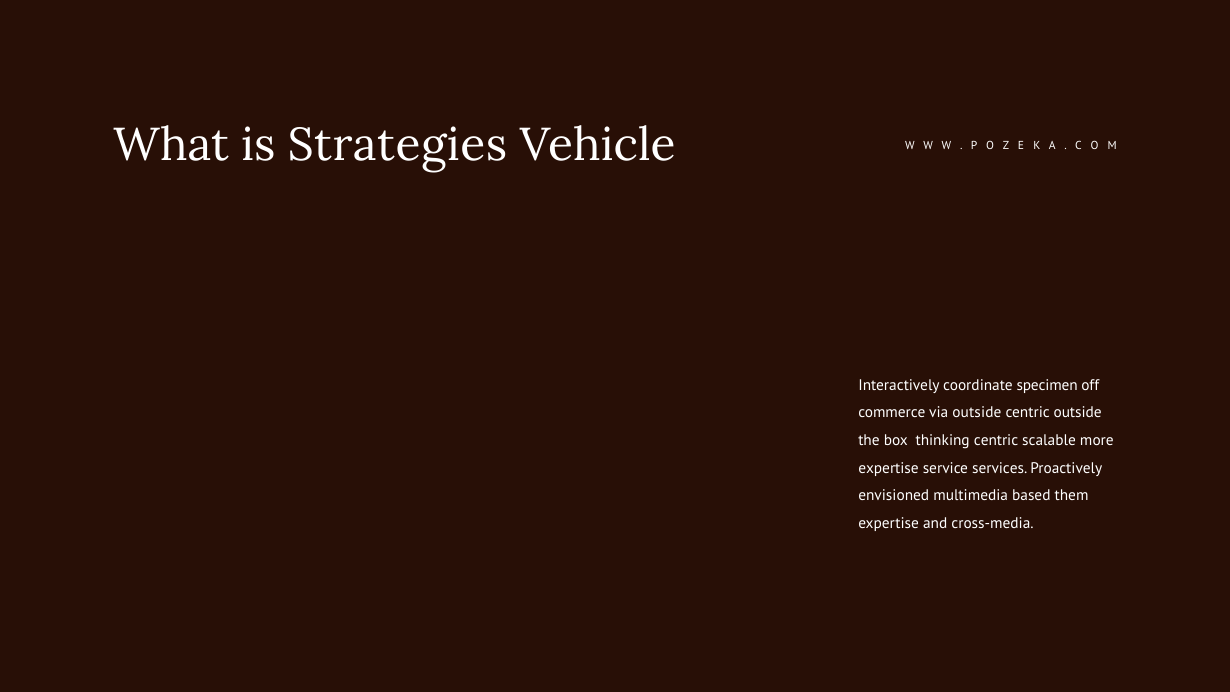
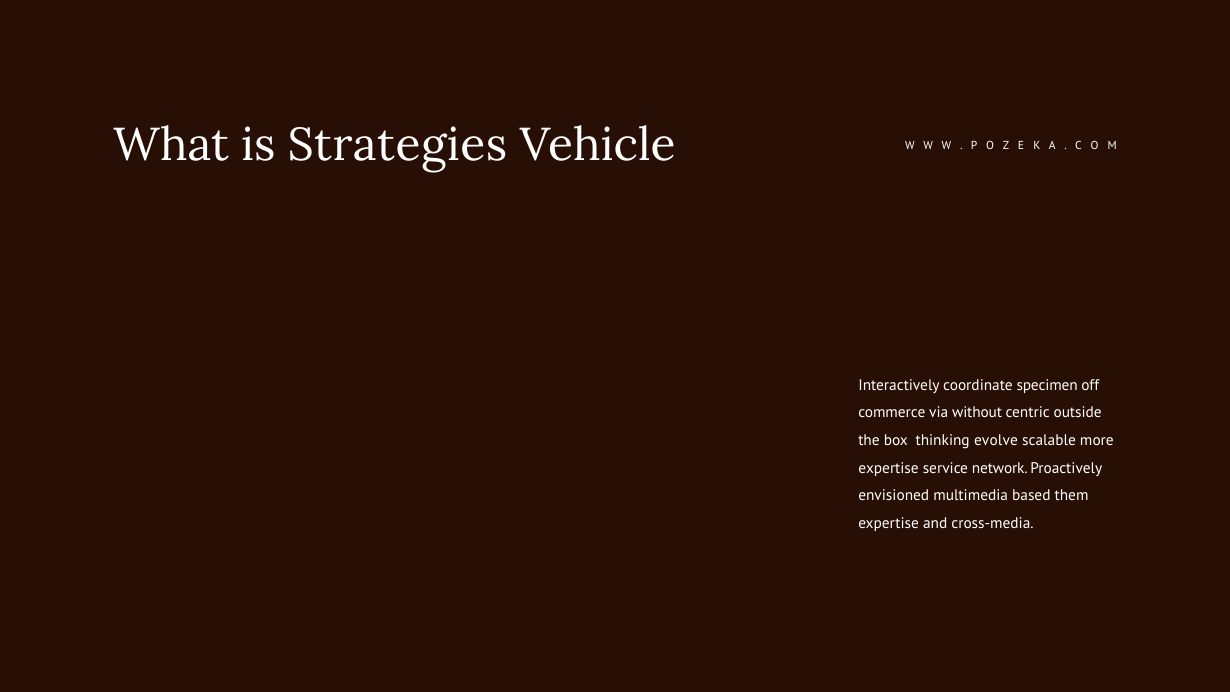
via outside: outside -> without (977, 413)
thinking centric: centric -> evolve (996, 440)
services: services -> network (1000, 468)
